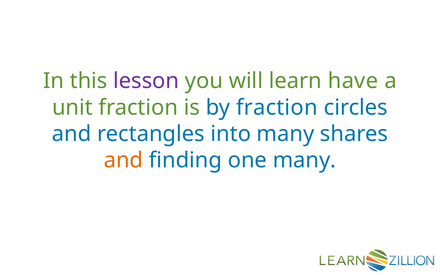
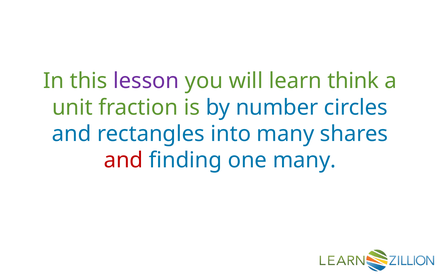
have: have -> think (353, 81)
by fraction: fraction -> number (277, 107)
and colour: orange -> red (123, 160)
